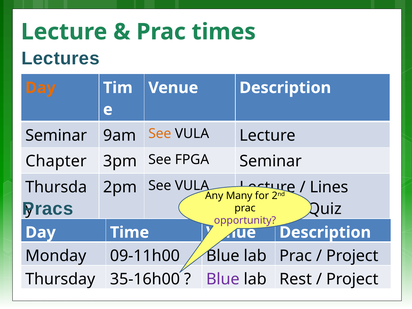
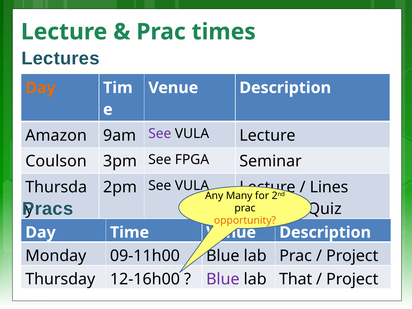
Seminar: Seminar -> Amazon (56, 135)
See colour: orange -> purple (160, 134)
Chapter: Chapter -> Coulson (56, 161)
opportunity colour: purple -> orange (245, 221)
35-16h00: 35-16h00 -> 12-16h00 (145, 279)
Rest: Rest -> That (296, 279)
